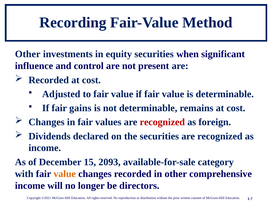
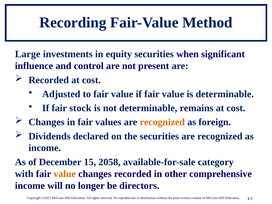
Other: Other -> Large (28, 54)
gains: gains -> stock (80, 108)
recognized colour: red -> orange (162, 122)
2093: 2093 -> 2058 (110, 162)
